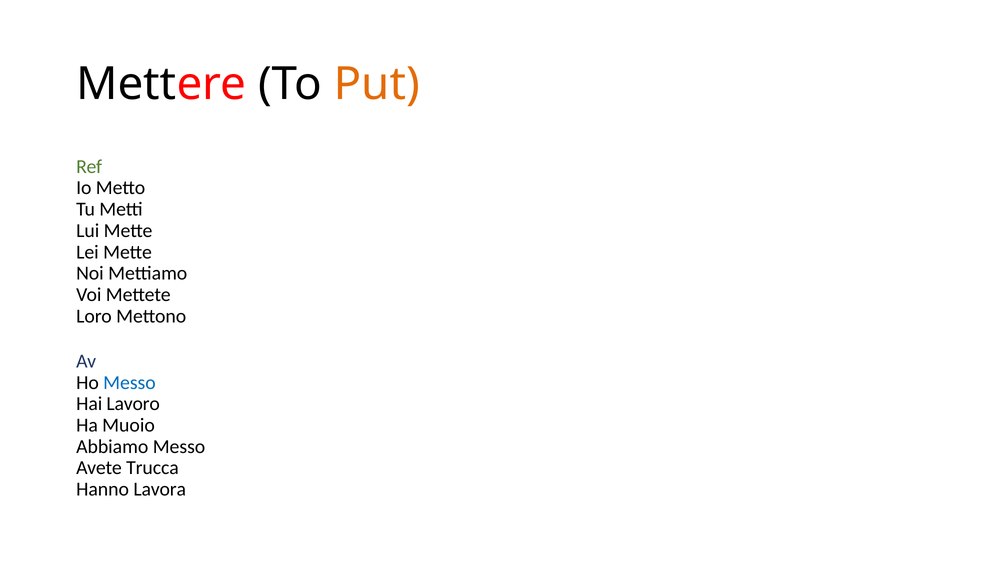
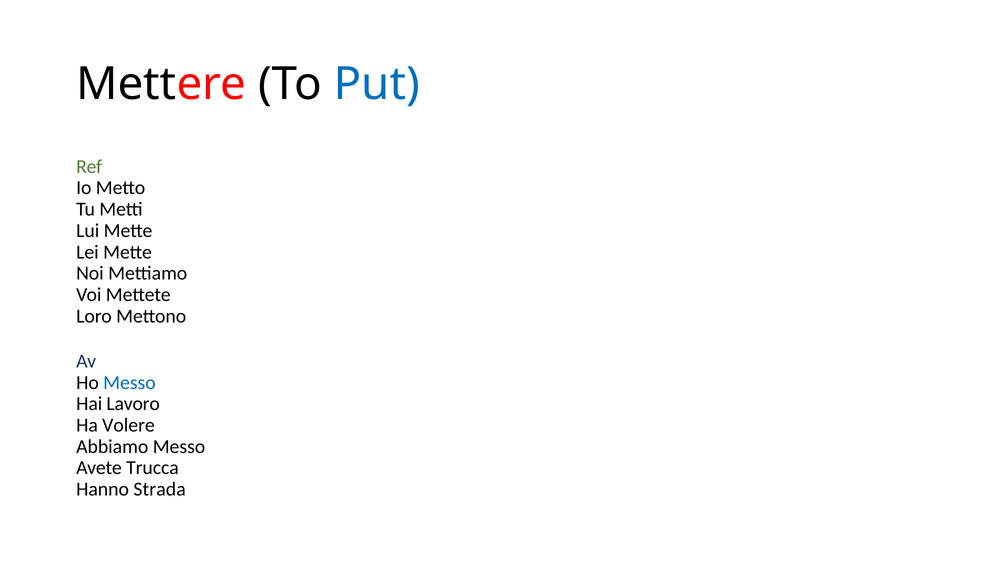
Put colour: orange -> blue (377, 84)
Muoio: Muoio -> Volere (129, 425)
Lavora: Lavora -> Strada (160, 489)
